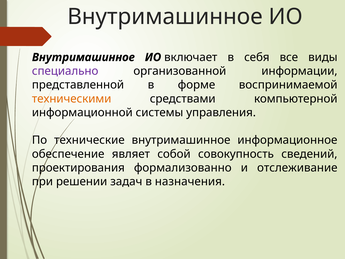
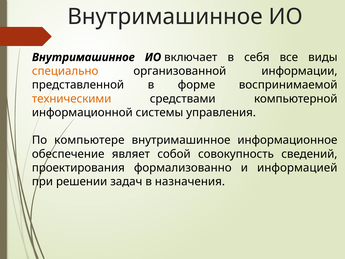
специально colour: purple -> orange (65, 71)
технические: технические -> компьютере (89, 140)
отслеживание: отслеживание -> информацией (297, 168)
